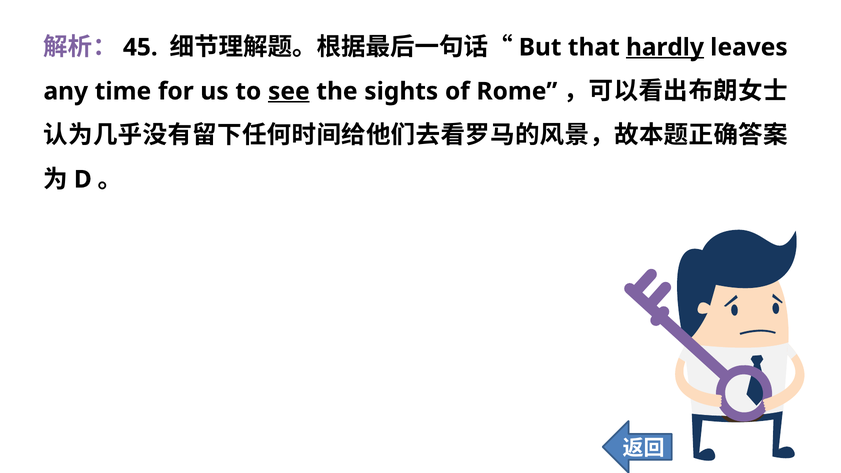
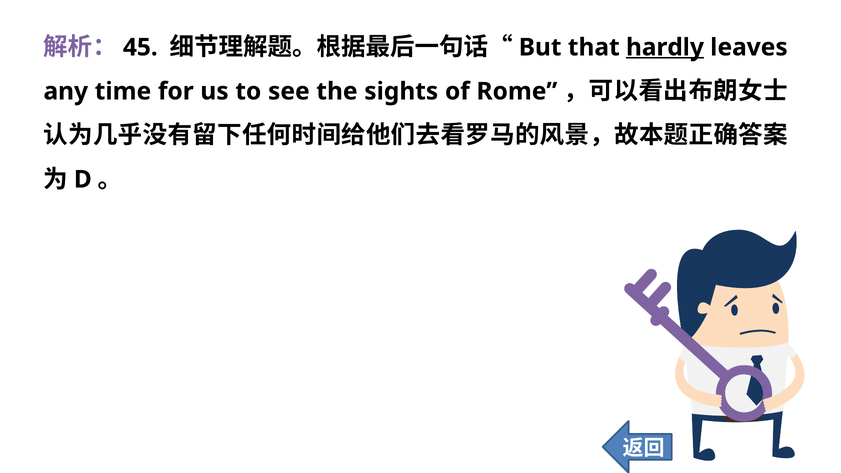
see underline: present -> none (289, 91)
